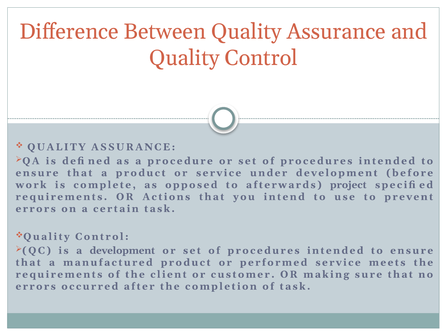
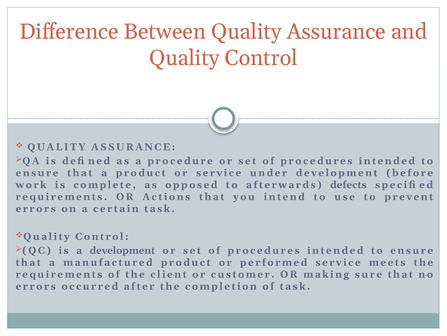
project: project -> defects (348, 184)
